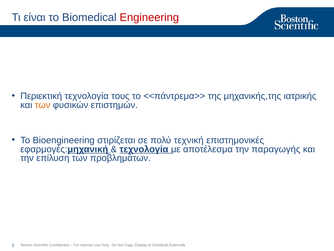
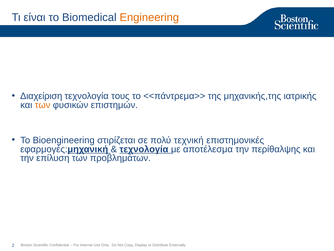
Engineering colour: red -> orange (149, 17)
Περιεκτική: Περιεκτική -> Διαχείριση (41, 96)
παραγωγής: παραγωγής -> περίθαλψης (276, 149)
